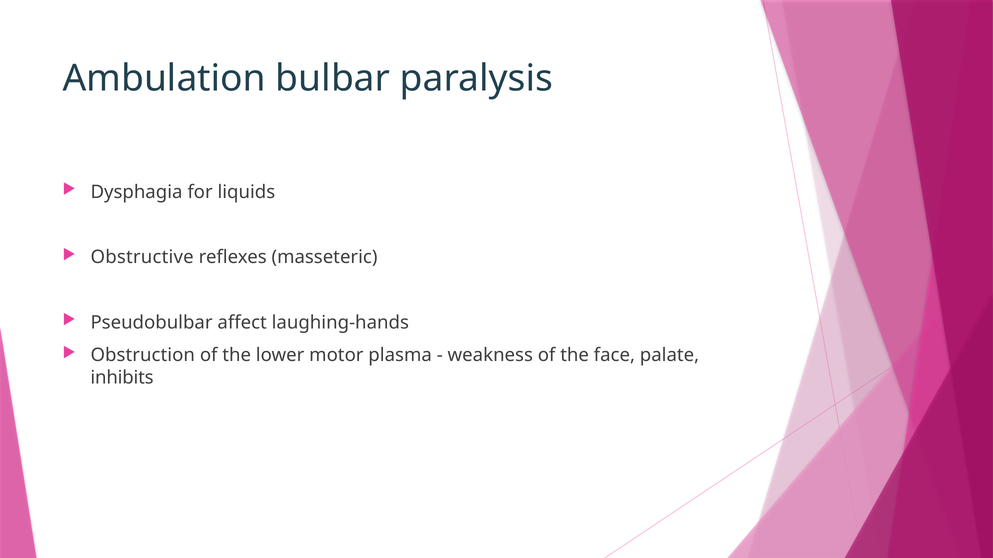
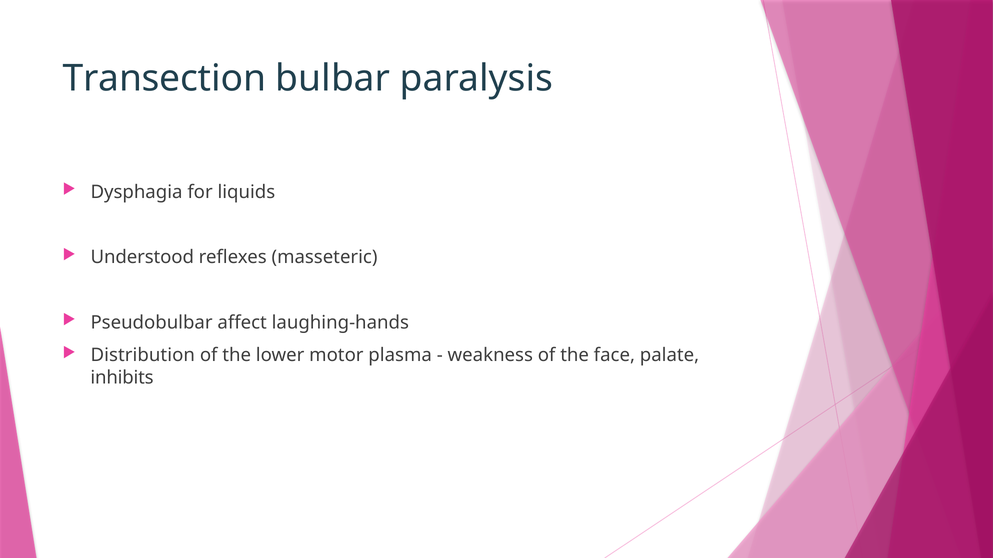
Ambulation: Ambulation -> Transection (164, 78)
Obstructive: Obstructive -> Understood (142, 258)
Obstruction: Obstruction -> Distribution (143, 356)
